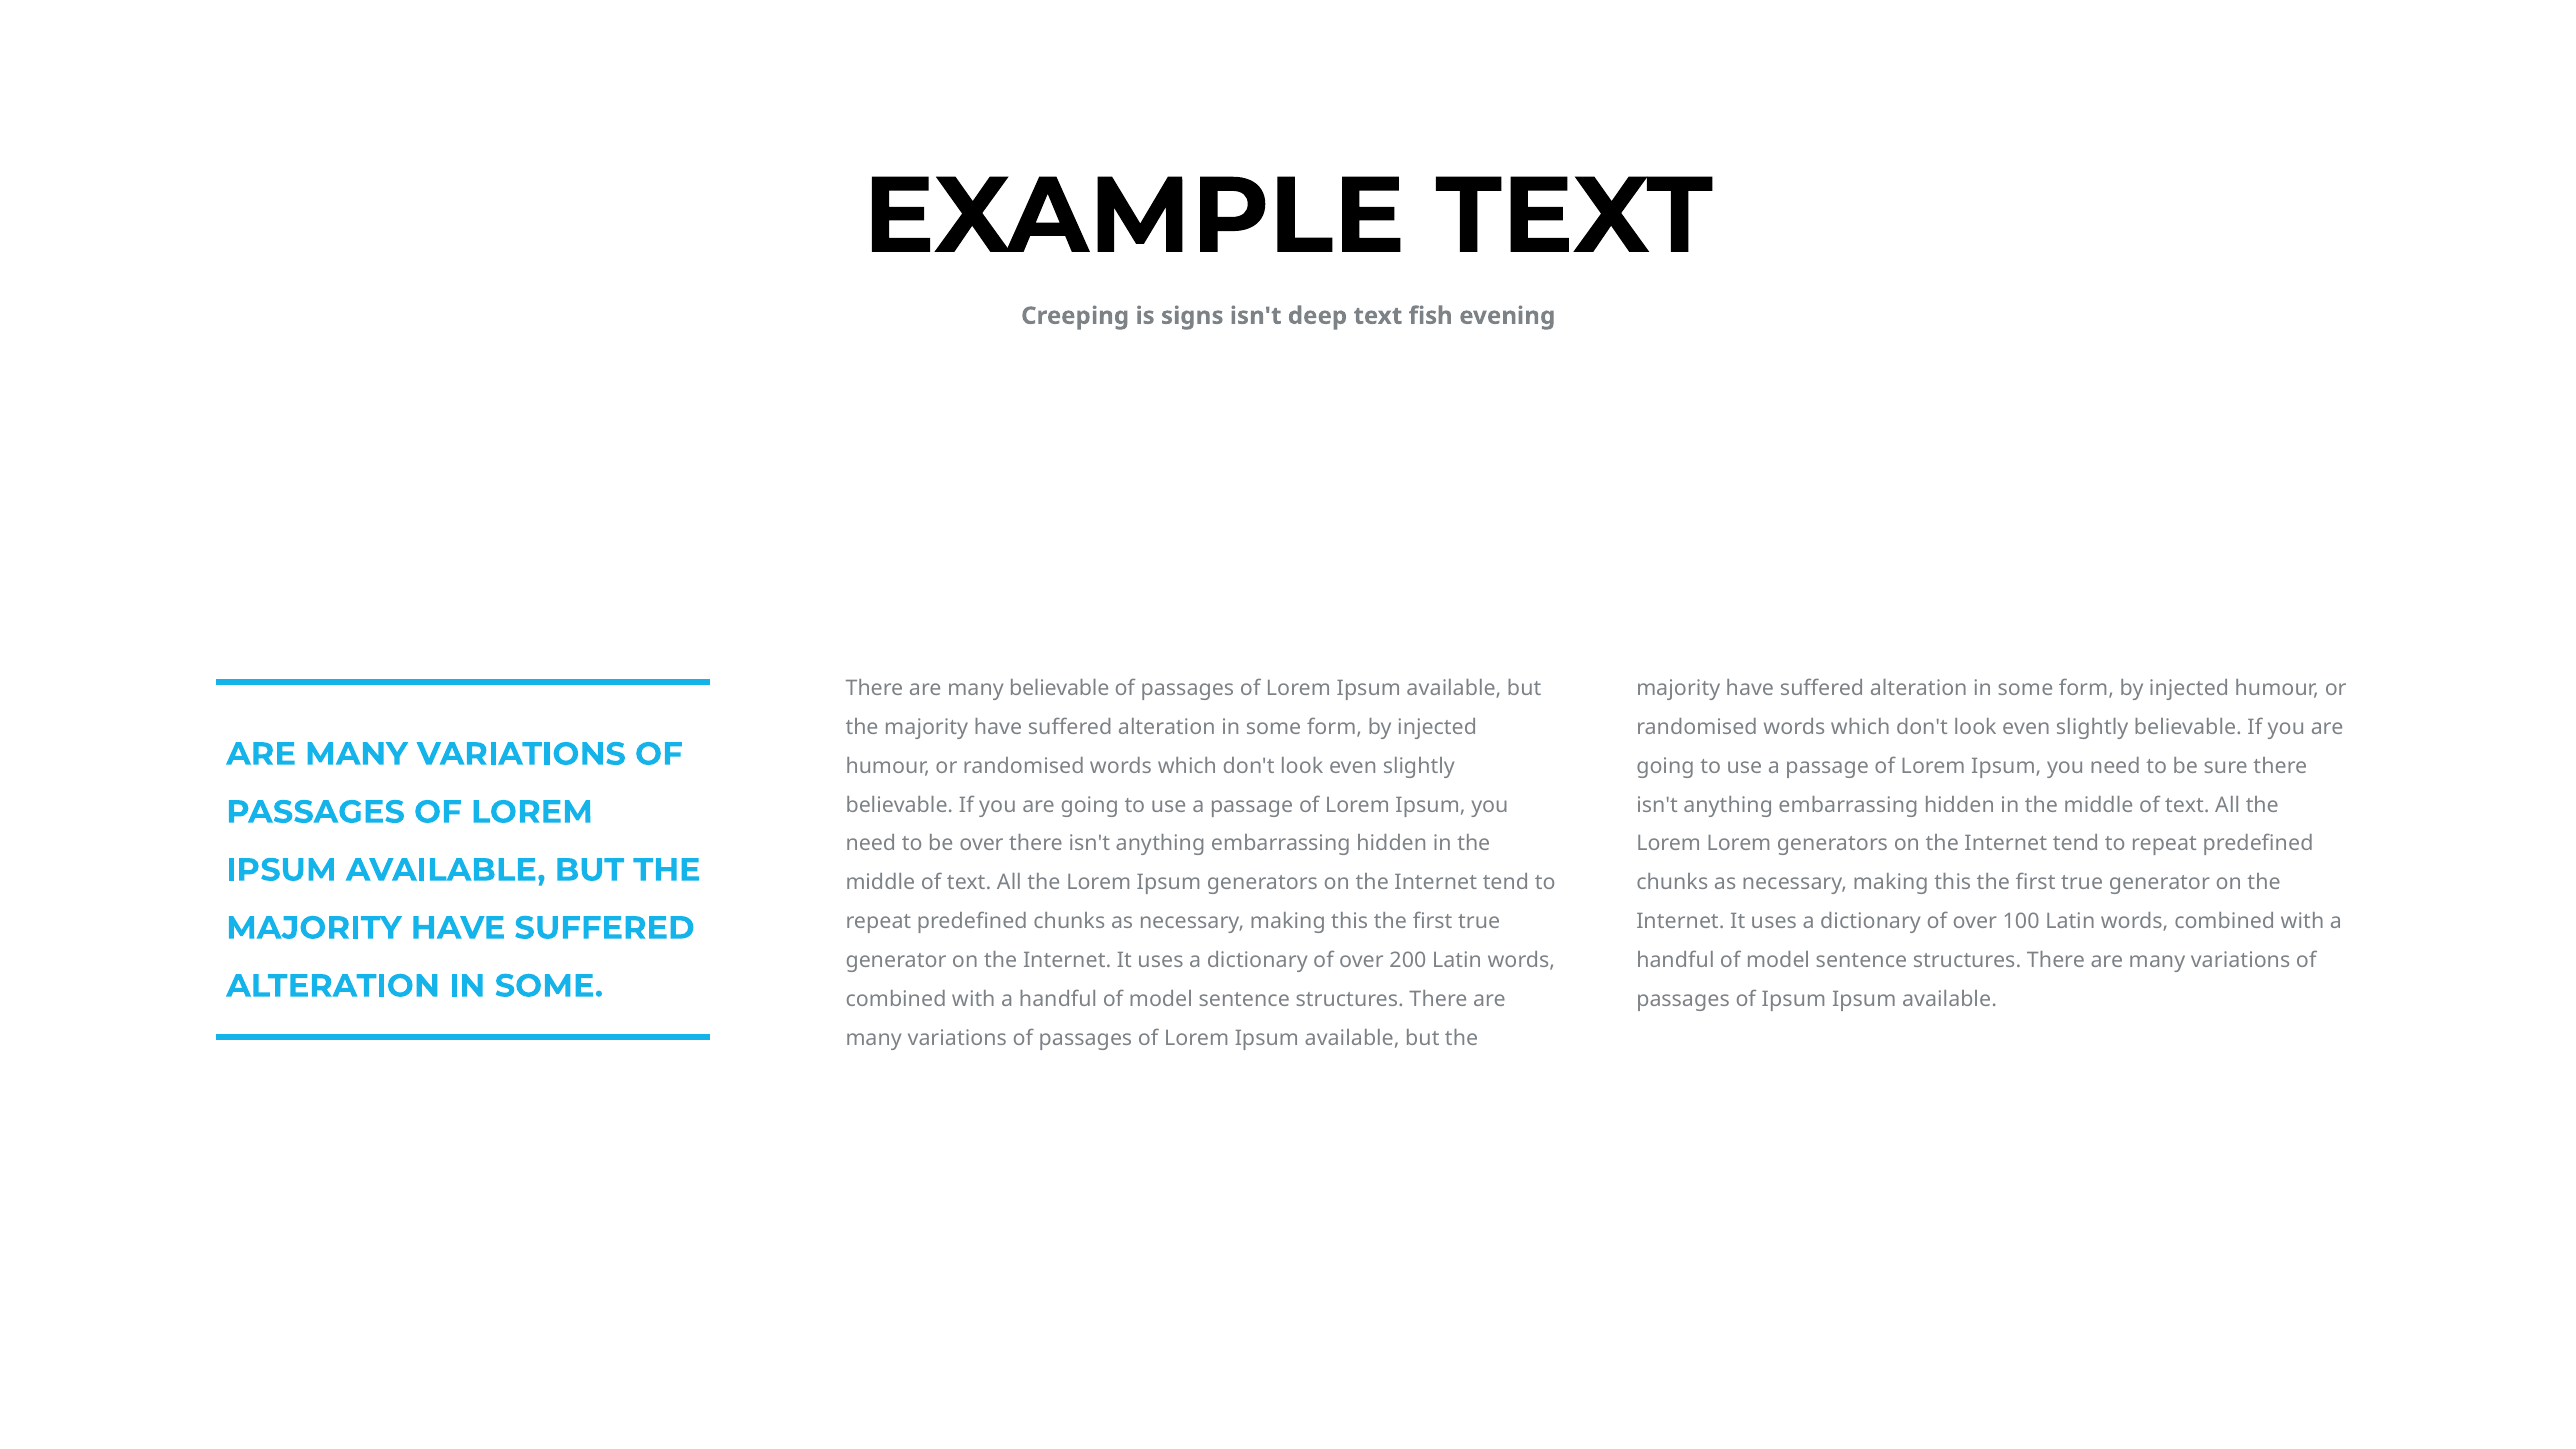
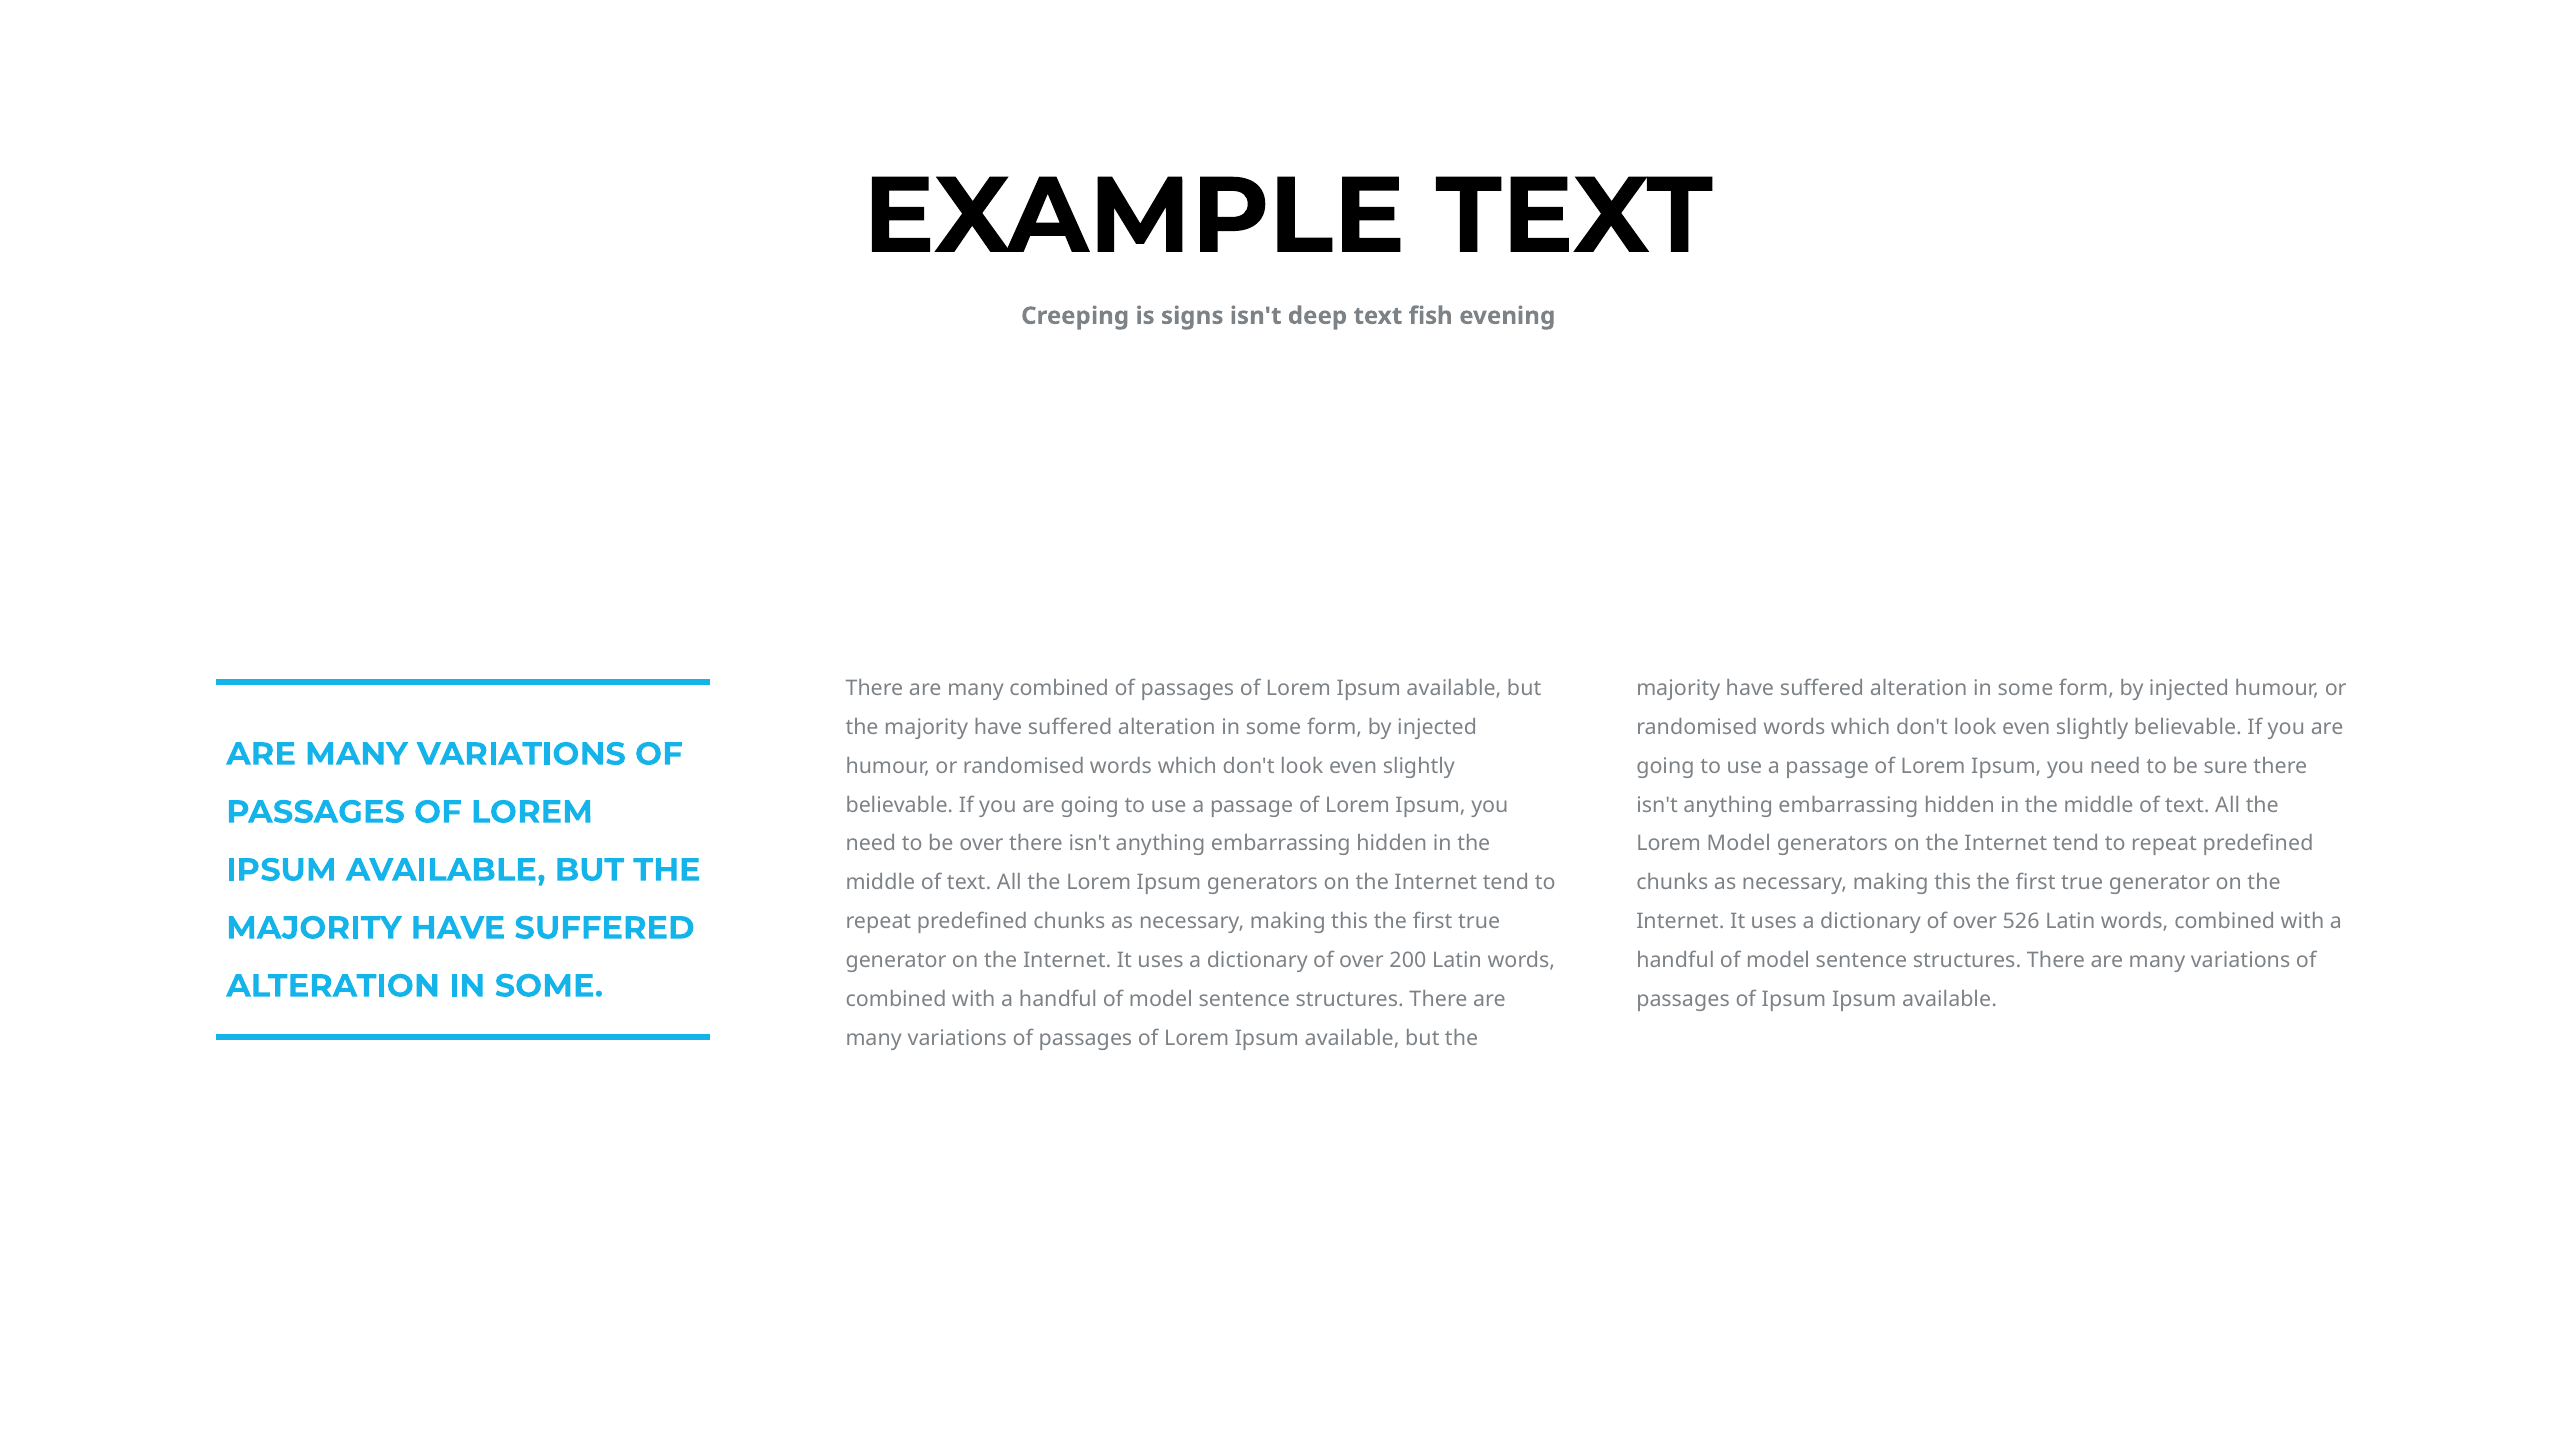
many believable: believable -> combined (1059, 688)
Lorem Lorem: Lorem -> Model (1739, 844)
100: 100 -> 526 (2021, 922)
